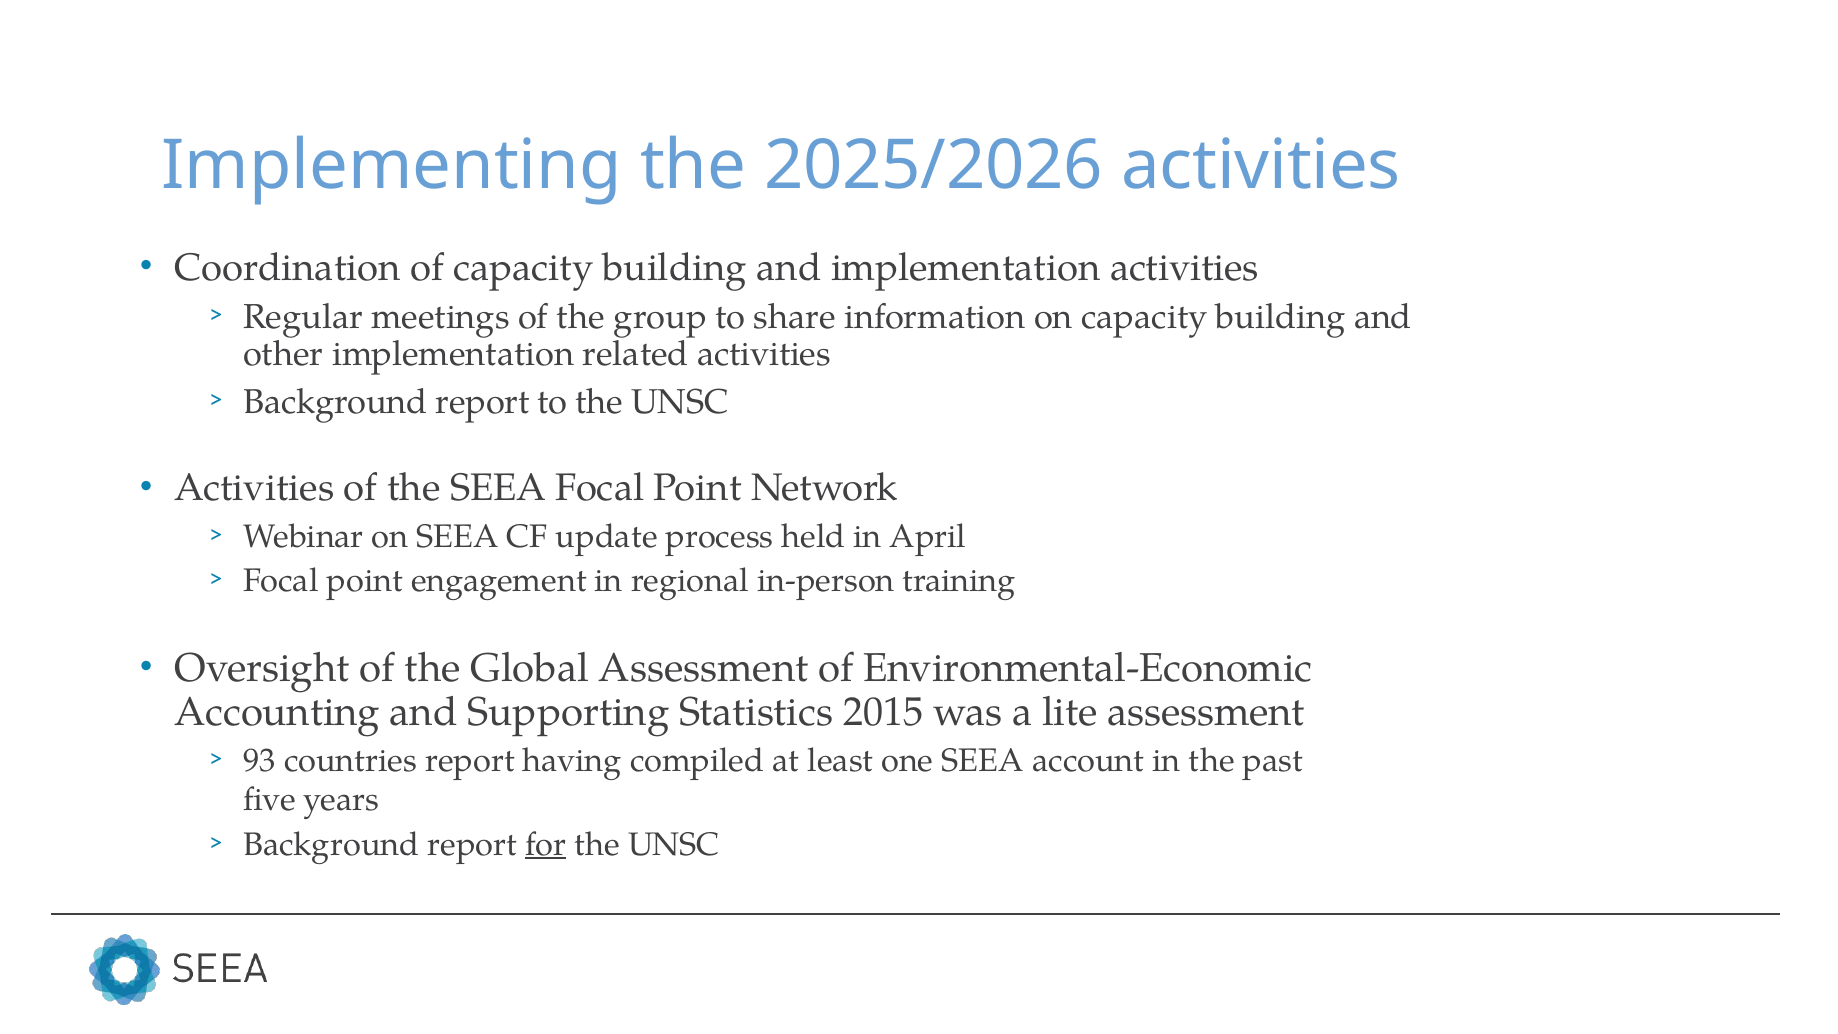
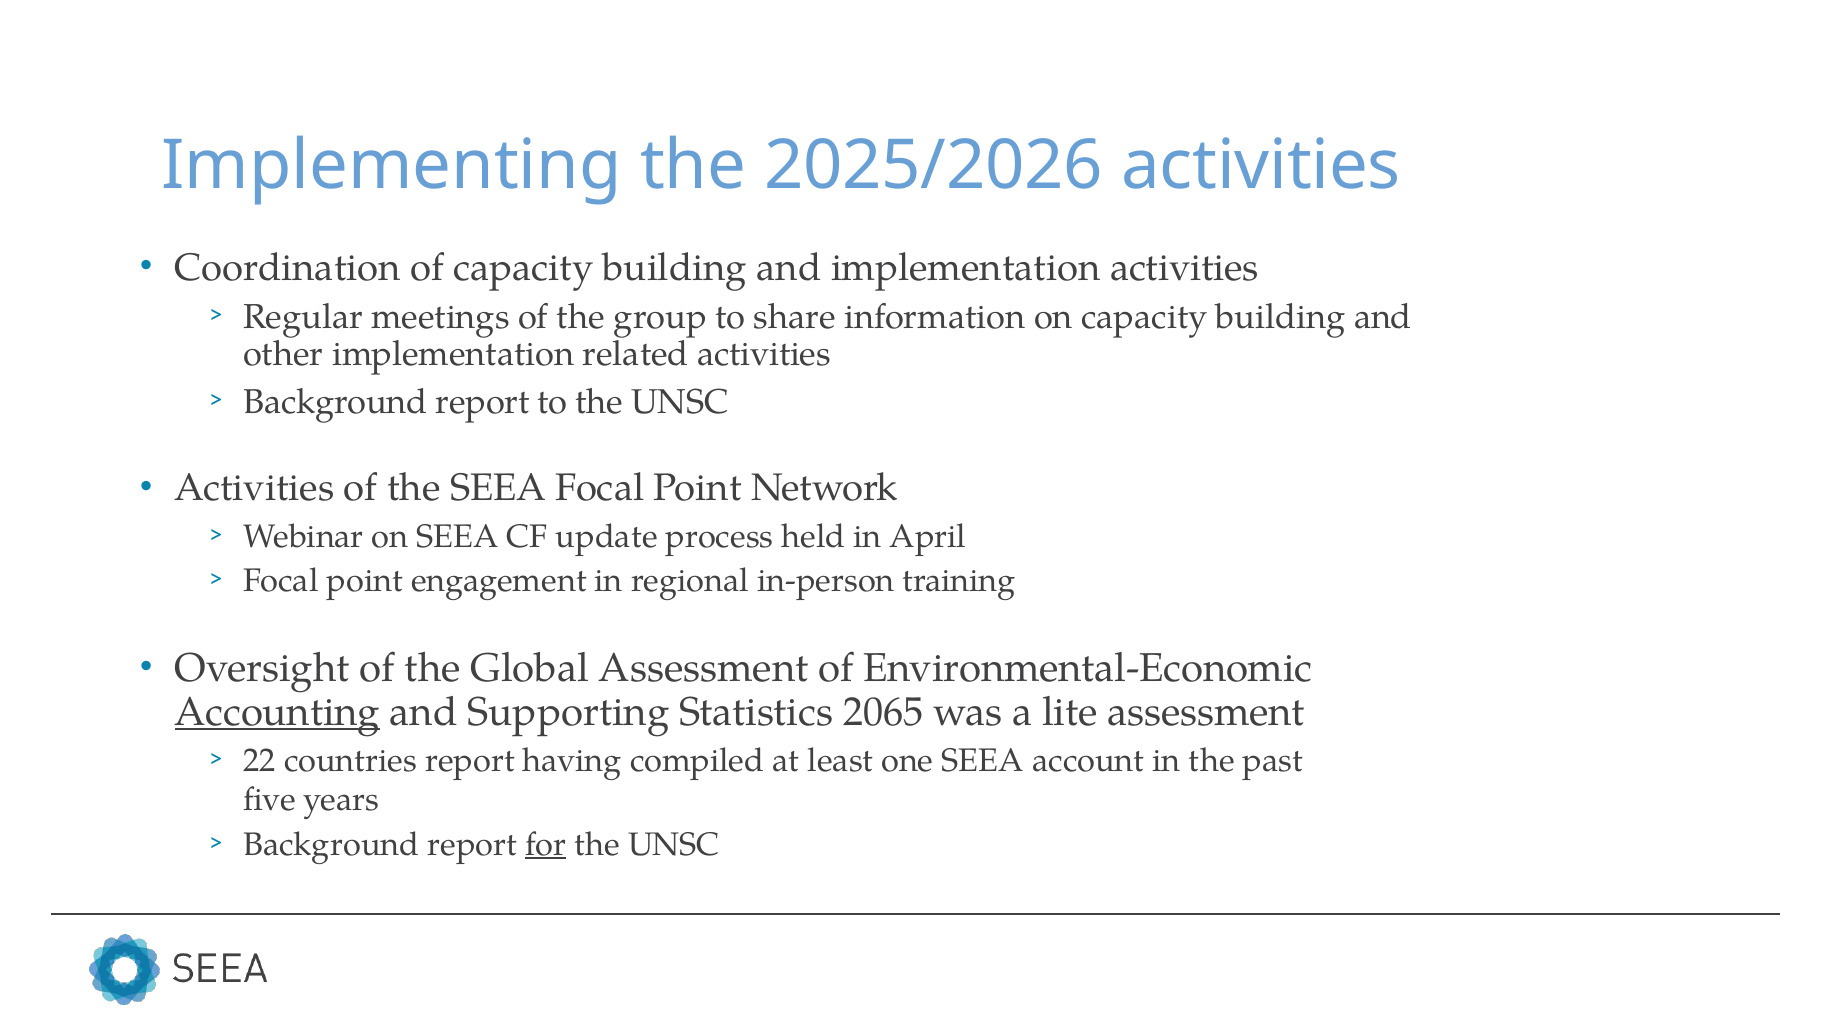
Accounting underline: none -> present (277, 712)
2015: 2015 -> 2065 (883, 712)
93: 93 -> 22 (260, 761)
